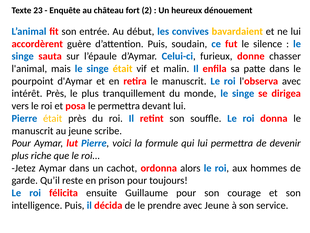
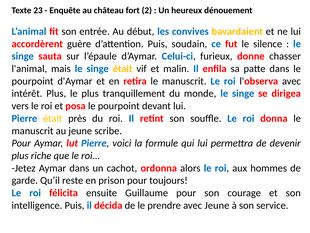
intérêt Près: Près -> Plus (56, 93)
posa le permettra: permettra -> pourpoint (119, 106)
